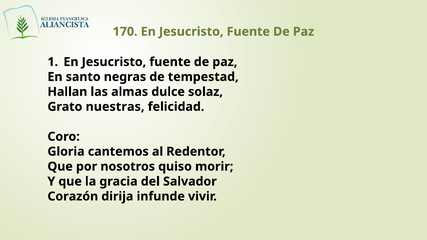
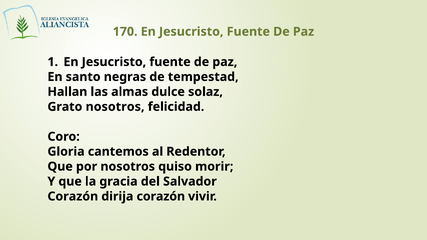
Grato nuestras: nuestras -> nosotros (115, 107)
dirija infunde: infunde -> corazón (161, 197)
